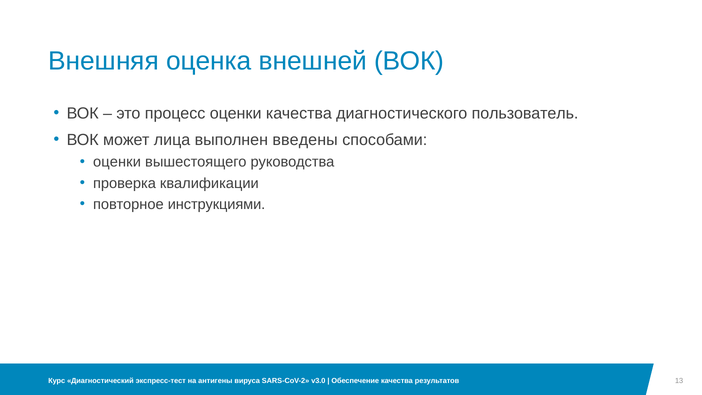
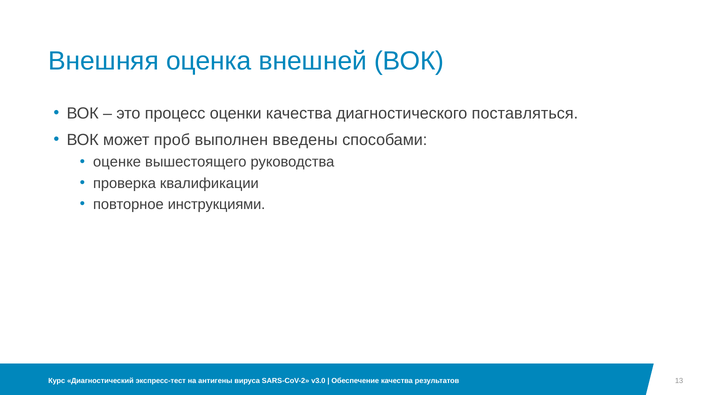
пользователь: пользователь -> поставляться (525, 113)
лица: лица -> проб (172, 140)
оценки: оценки -> оценке (117, 162)
